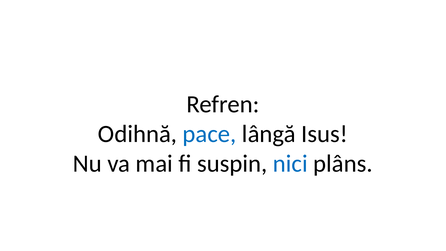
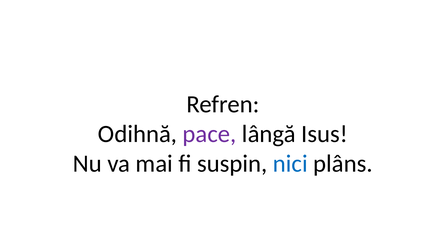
pace colour: blue -> purple (210, 134)
